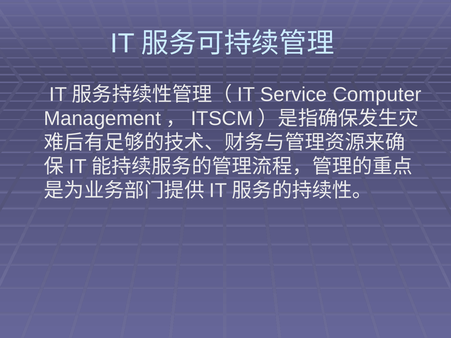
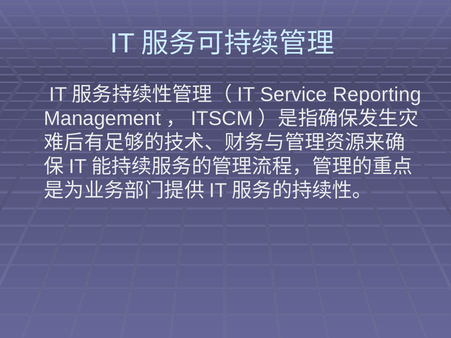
Computer: Computer -> Reporting (377, 95)
